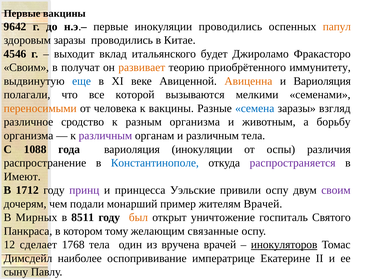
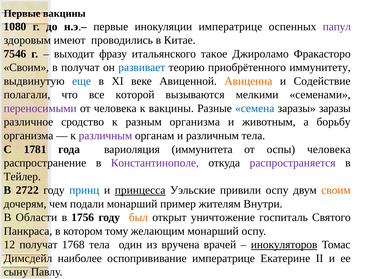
9642: 9642 -> 1080 (15, 27)
инокуляции проводились: проводились -> императрице (230, 27)
папул colour: orange -> purple (337, 27)
здоровым заразы: заразы -> имеют (70, 40)
4546: 4546 -> 7546 (15, 54)
вклад: вклад -> фразу (113, 54)
будет: будет -> такое (214, 54)
развивает colour: orange -> blue (142, 67)
и Вариоляция: Вариоляция -> Содействие (322, 81)
переносимыми colour: orange -> purple (40, 108)
заразы взгляд: взгляд -> заразы (335, 108)
1088: 1088 -> 1781 (35, 149)
вариоляция инокуляции: инокуляции -> иммунитета (202, 149)
оспы различия: различия -> человека (329, 149)
Константинополе colour: blue -> purple (155, 163)
Имеют: Имеют -> Тейлер (22, 177)
1712: 1712 -> 2722 (27, 190)
принц colour: purple -> blue (84, 190)
принцесса underline: none -> present (140, 190)
своим colour: purple -> orange (336, 190)
жителям Врачей: Врачей -> Внутри (263, 204)
Мирных: Мирных -> Области (36, 217)
8511: 8511 -> 1756 (83, 217)
желающим связанные: связанные -> монарший (213, 231)
12 сделает: сделает -> получат (39, 245)
